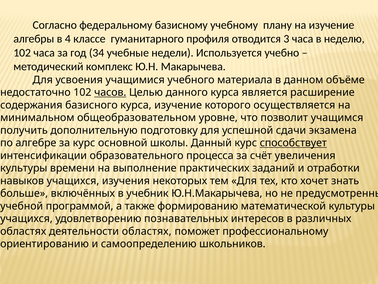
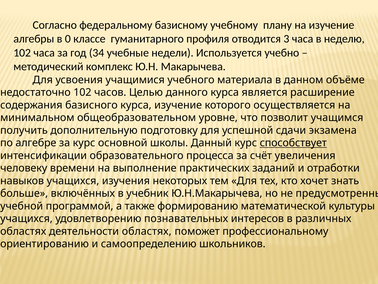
4: 4 -> 0 (68, 39)
часов underline: present -> none (110, 92)
культуры: культуры -> человеку (24, 168)
